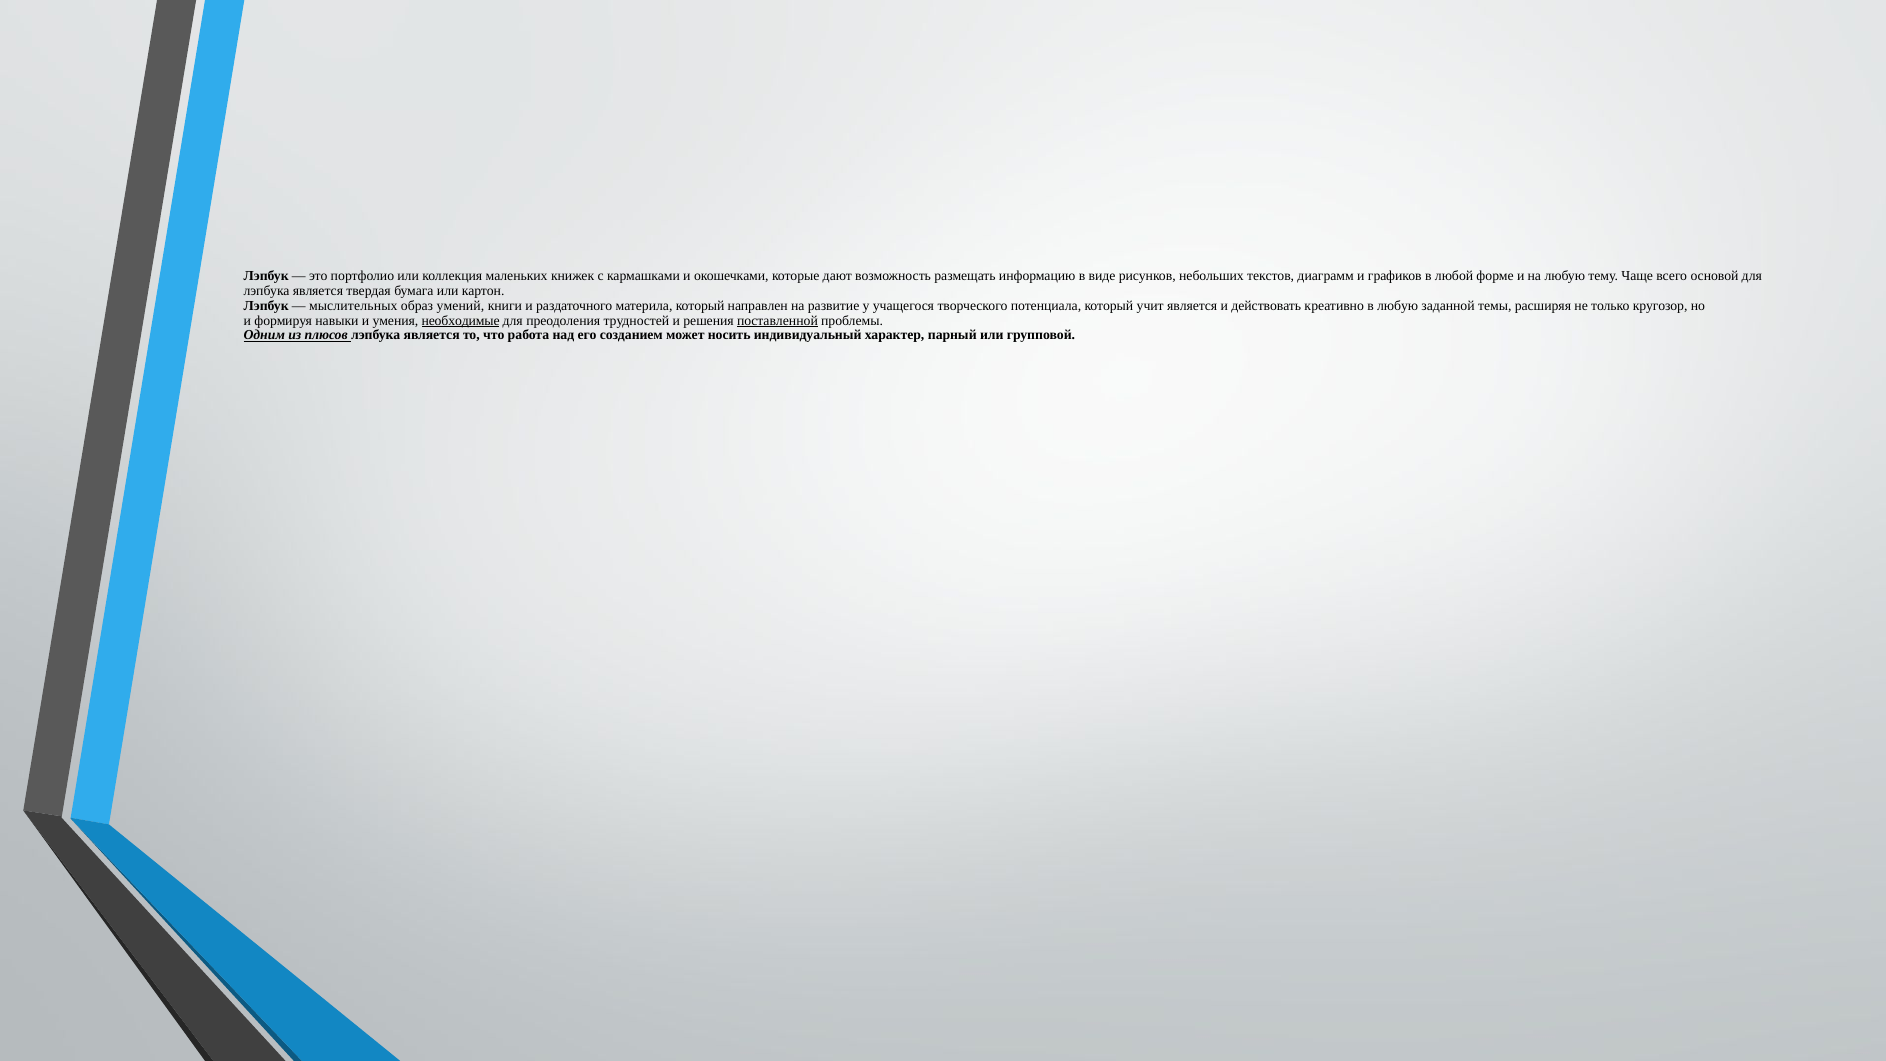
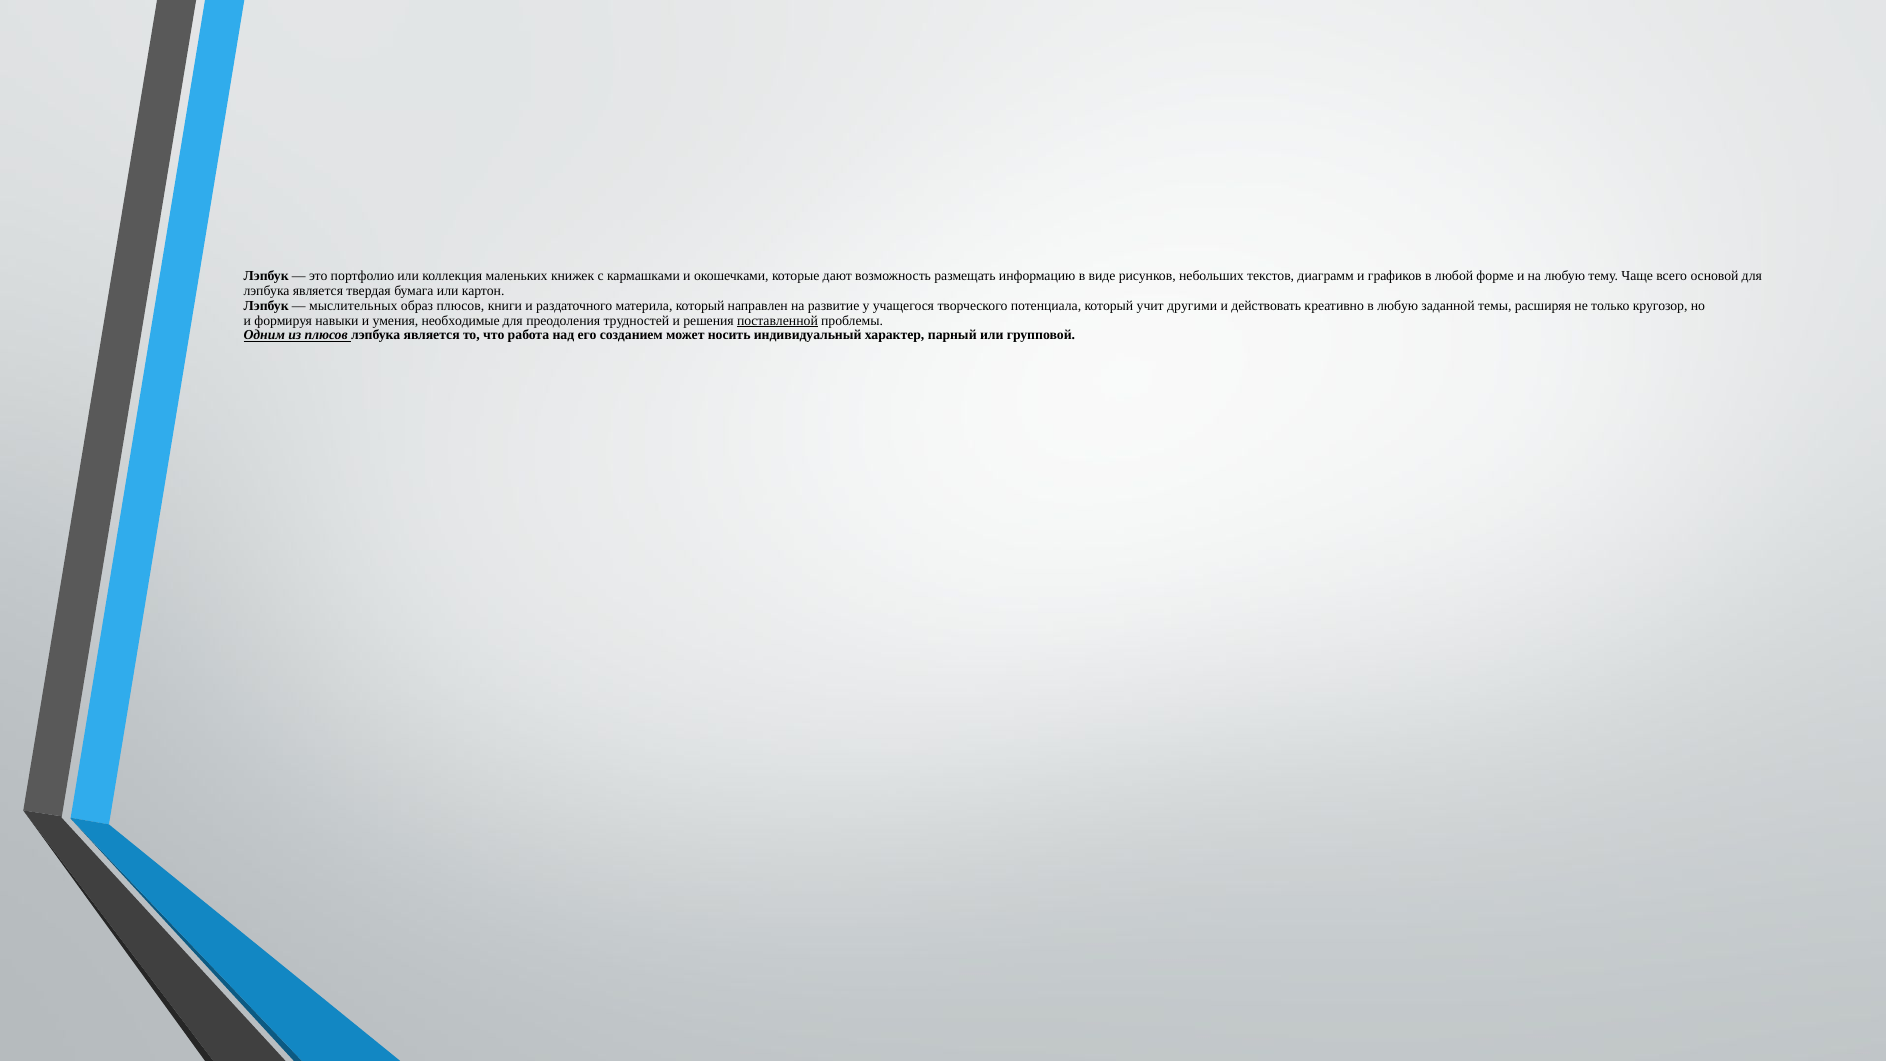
образ умений: умений -> плюсов (460, 306)
учит является: является -> другими (1192, 306)
необходимые underline: present -> none (461, 320)
